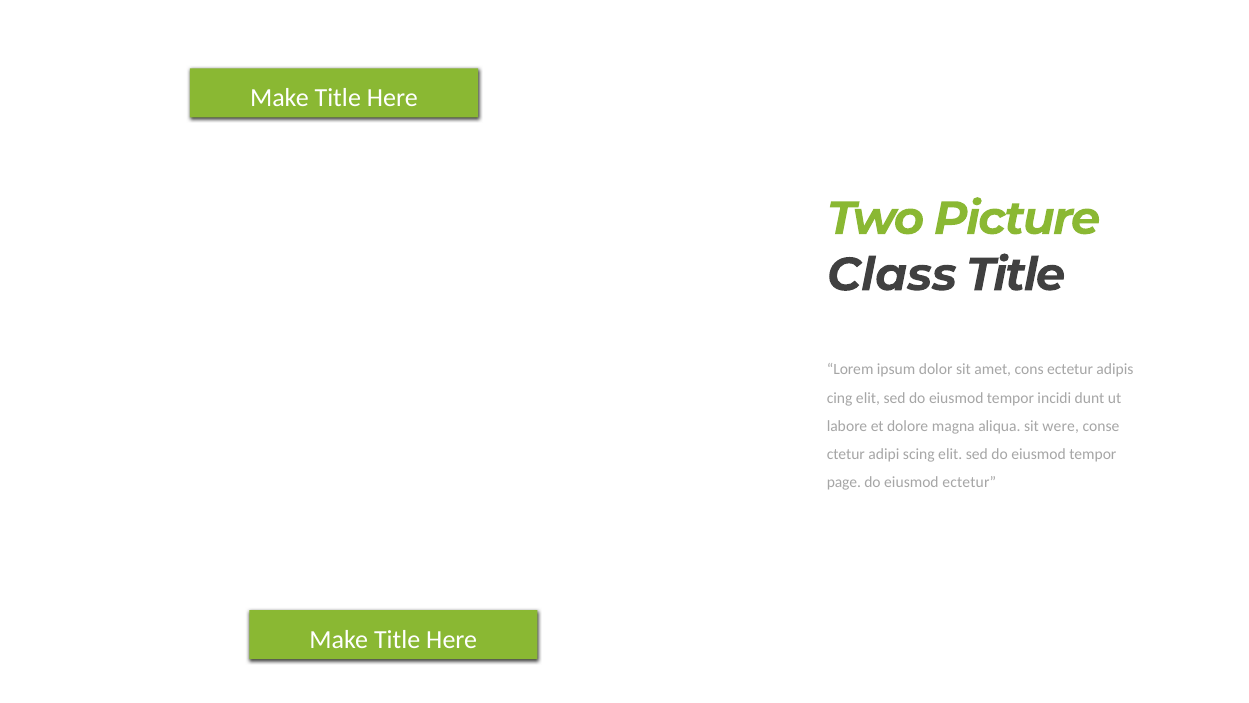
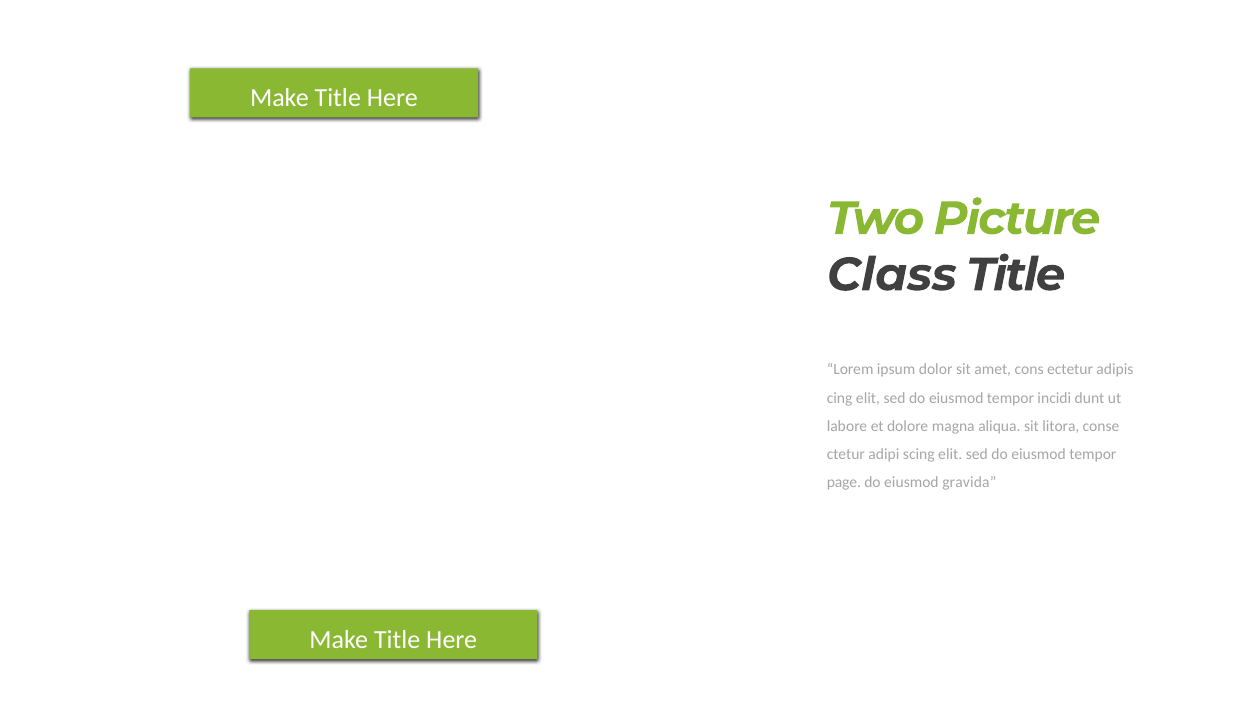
were: were -> litora (1061, 426)
eiusmod ectetur: ectetur -> gravida (969, 482)
